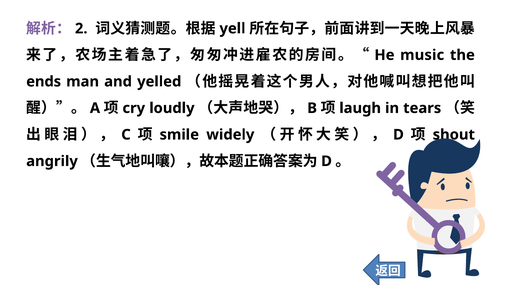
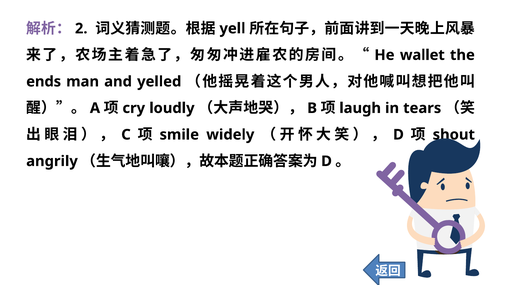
music: music -> wallet (422, 55)
